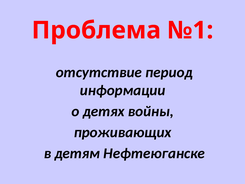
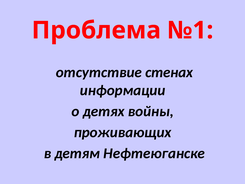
период: период -> стенах (169, 72)
